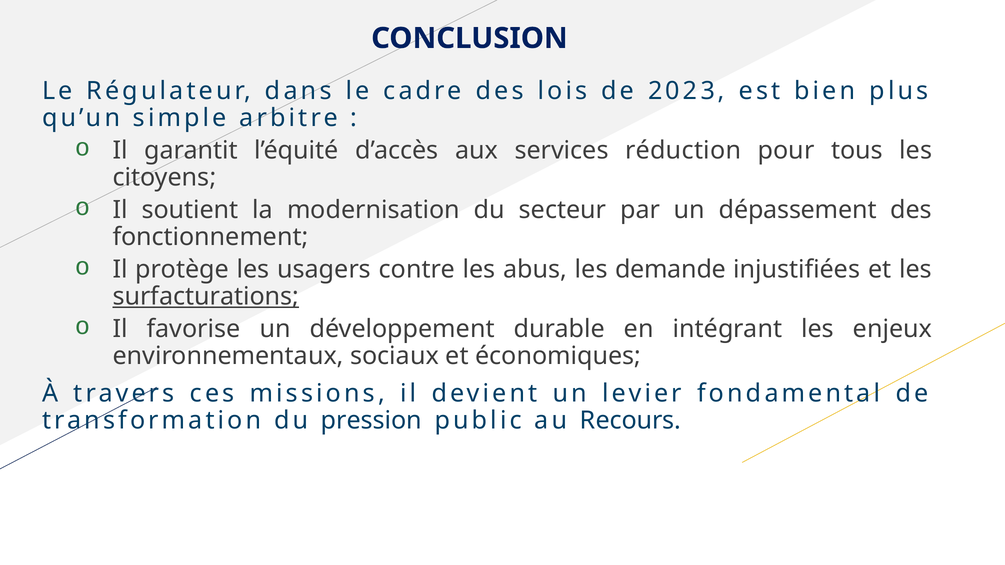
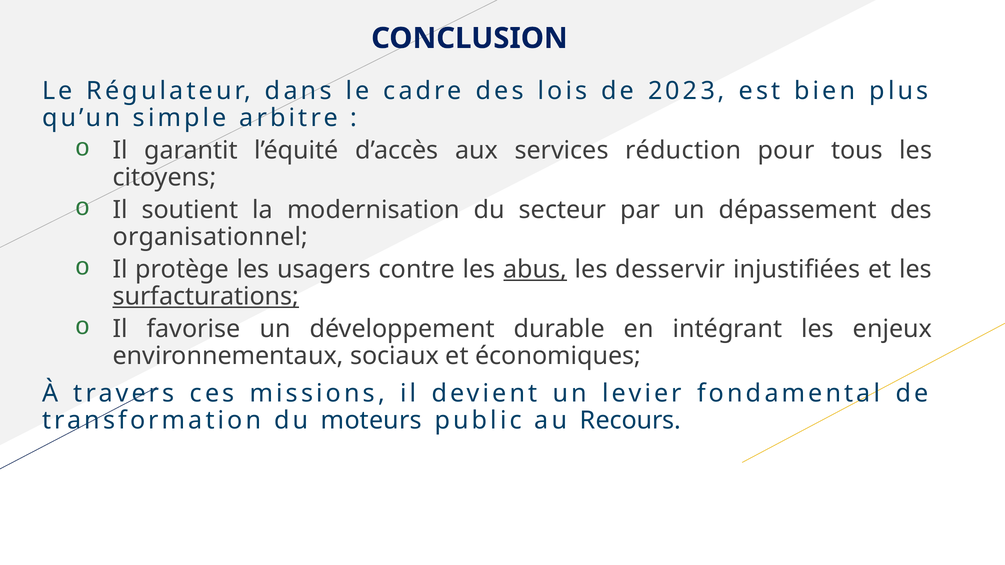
fonctionnement: fonctionnement -> organisationnel (210, 237)
abus underline: none -> present (535, 269)
demande: demande -> desservir (670, 269)
pression: pression -> moteurs (371, 421)
